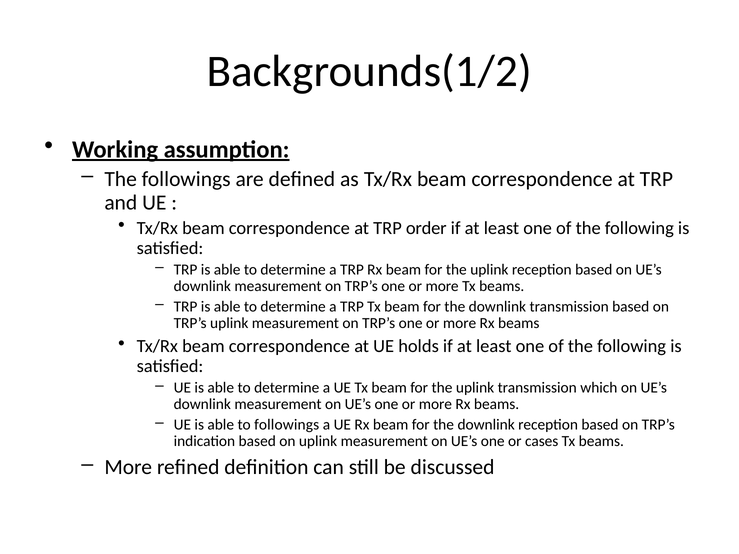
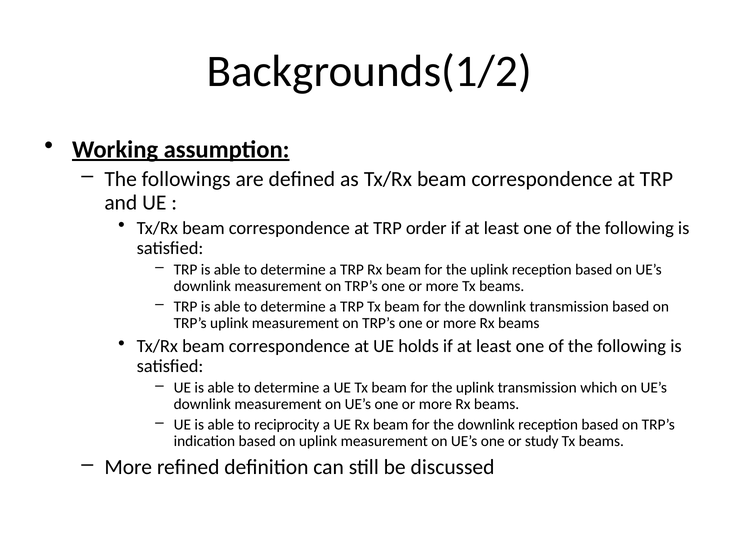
to followings: followings -> reciprocity (287, 425)
cases: cases -> study (542, 441)
